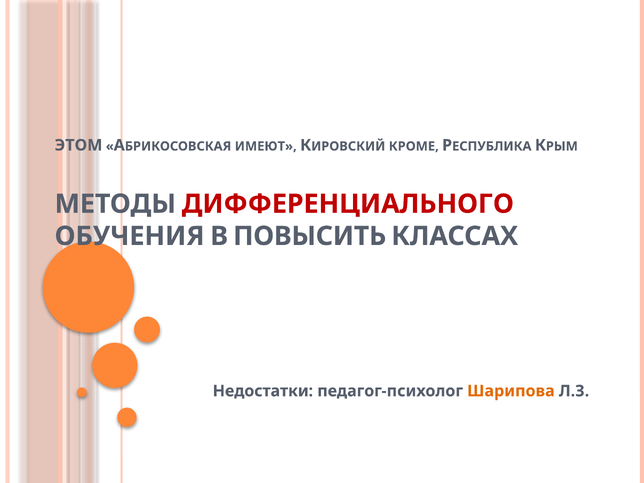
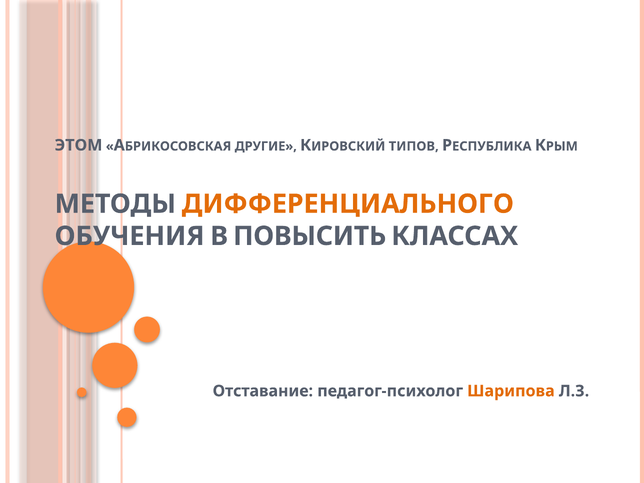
ИМЕЮТ: ИМЕЮТ -> ДРУГИЕ (266, 146)
КРОМЕ: КРОМЕ -> ТИПОВ (414, 146)
ДИФФЕРЕНЦИАЛЬНОГО colour: red -> orange (348, 204)
Недостатки: Недостатки -> Отставание (263, 391)
